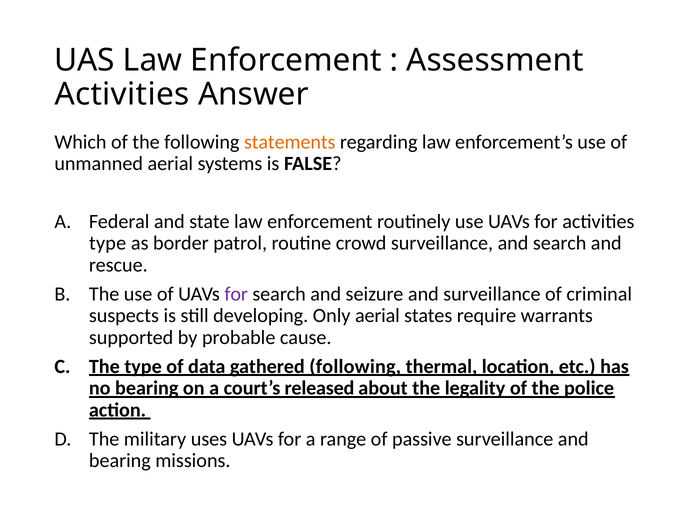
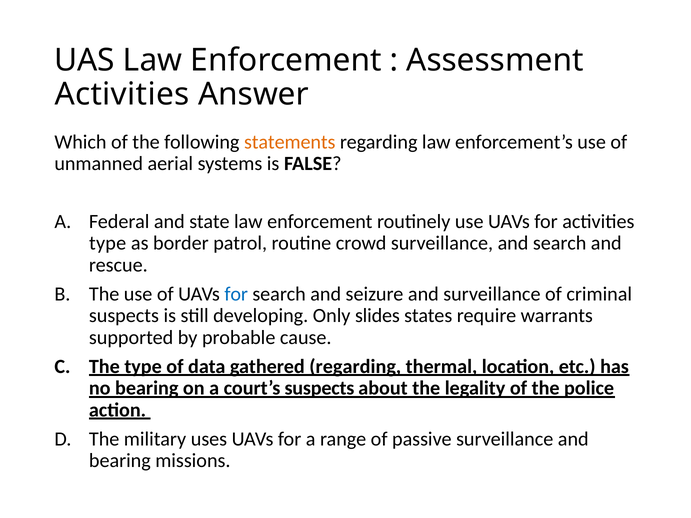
for colour: purple -> blue (236, 294)
Only aerial: aerial -> slides (377, 316)
gathered following: following -> regarding (355, 367)
court’s released: released -> suspects (319, 388)
